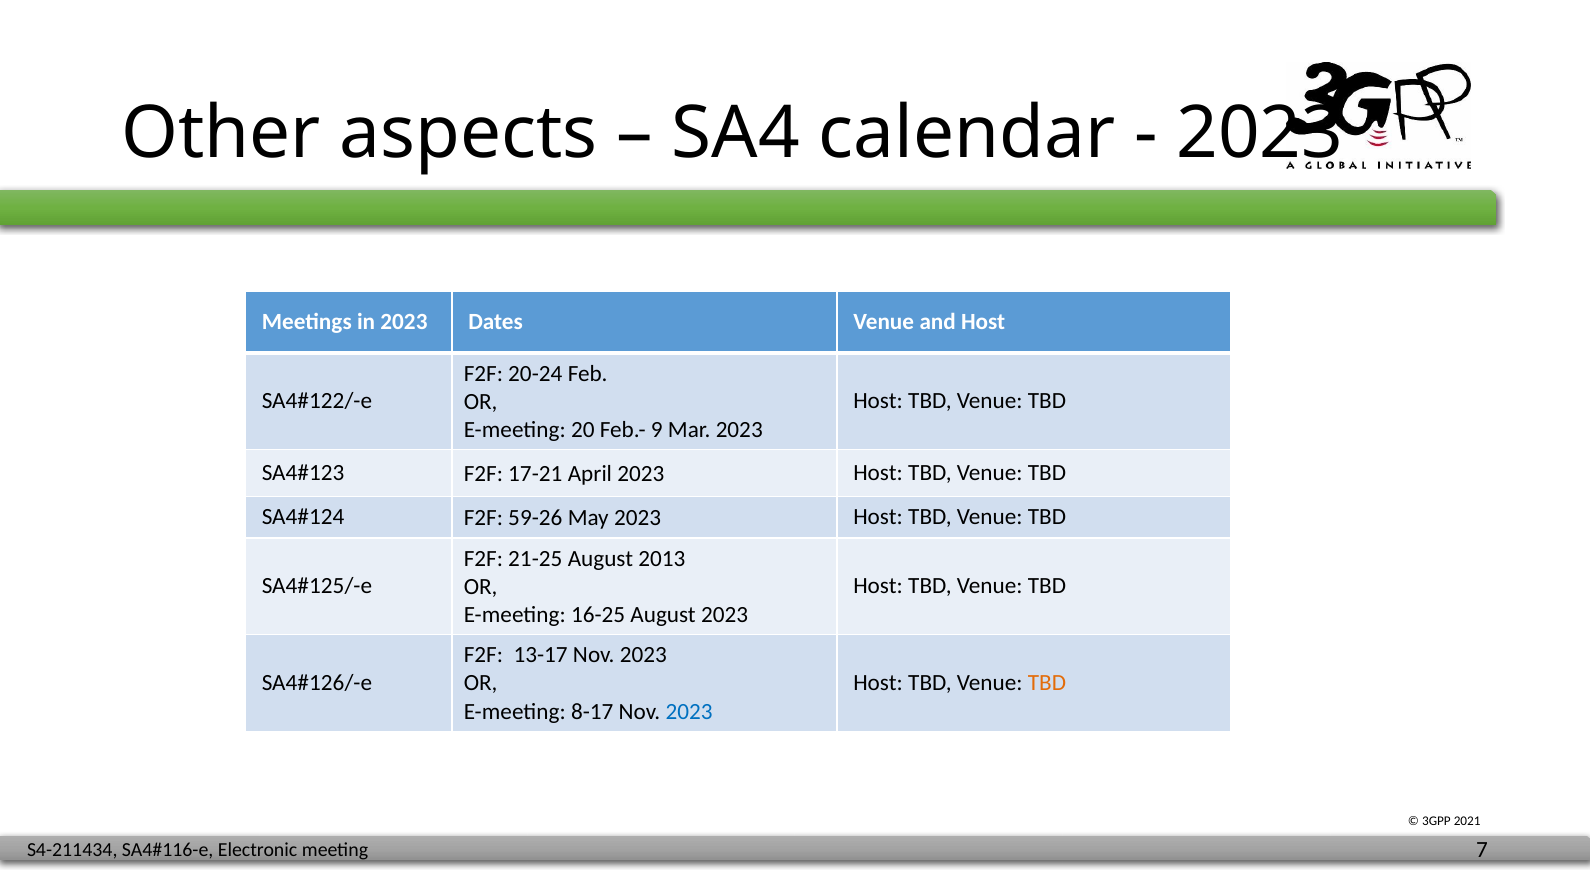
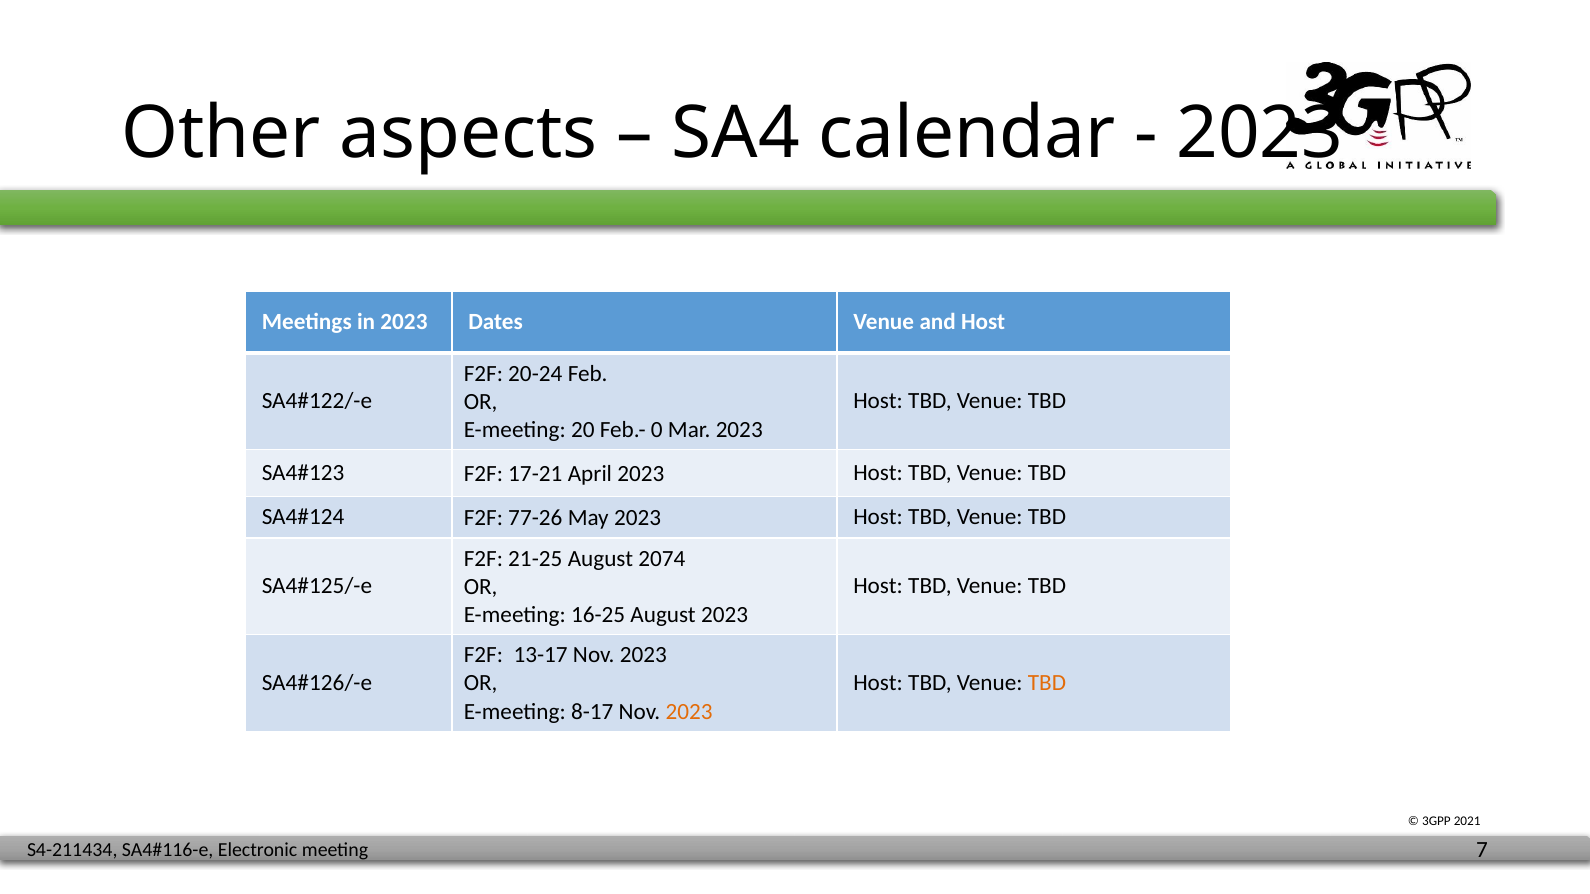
9: 9 -> 0 (657, 430)
59-26: 59-26 -> 77-26 (535, 518)
2013: 2013 -> 2074 (662, 559)
2023 colour: blue -> orange (689, 712)
